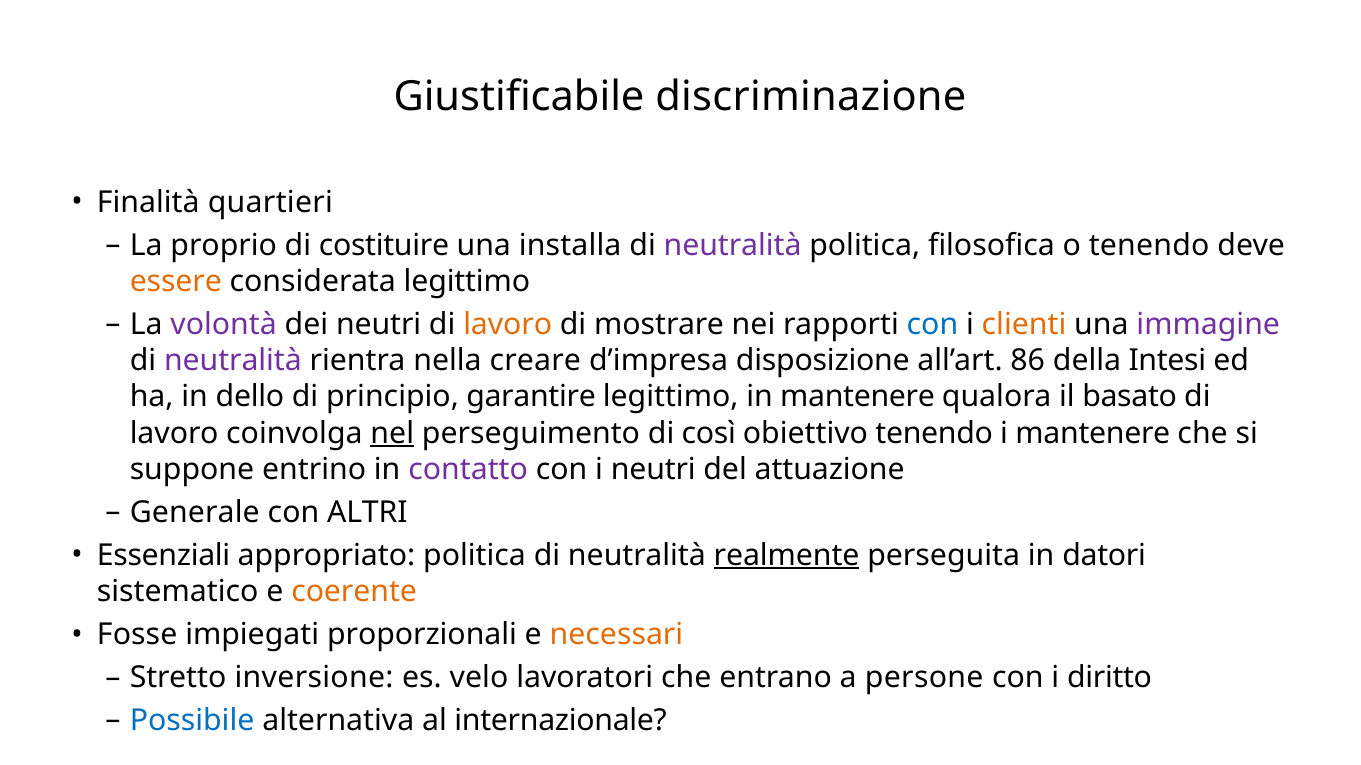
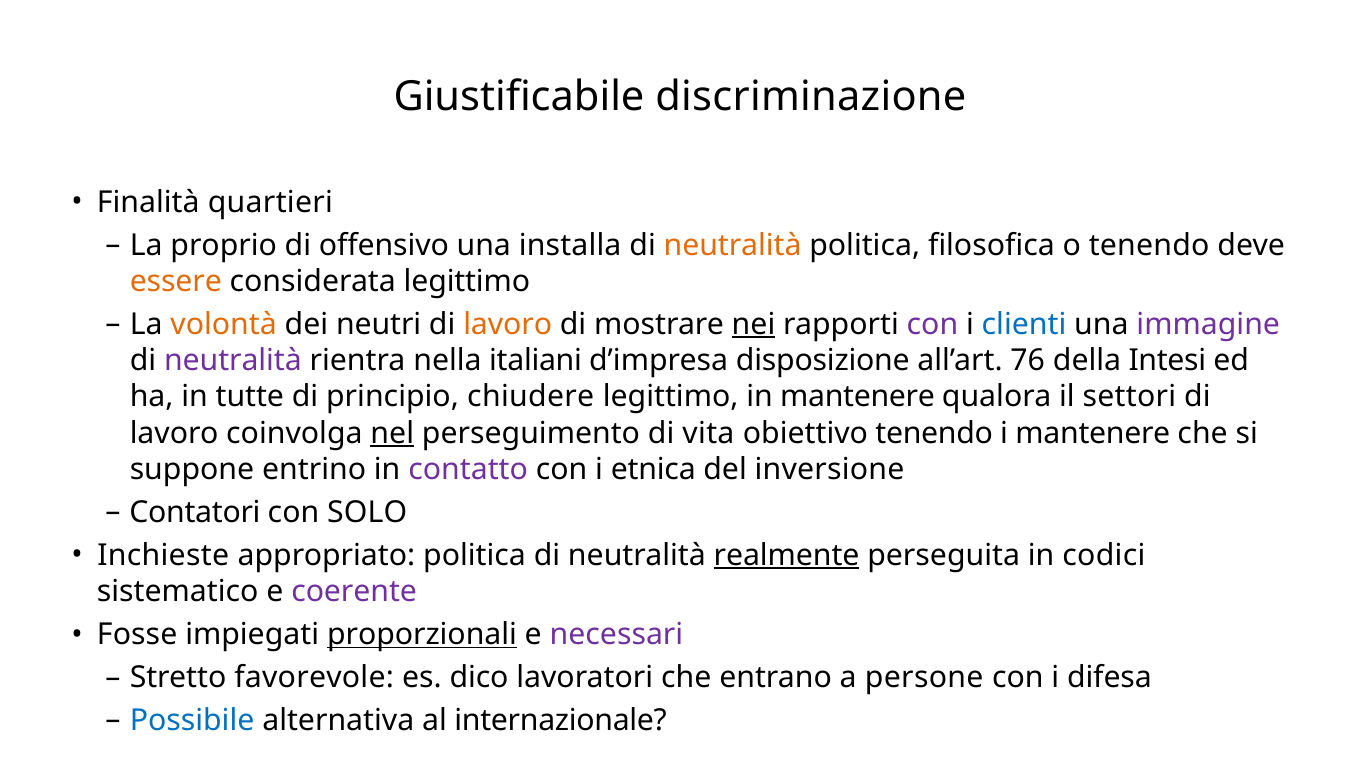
costituire: costituire -> offensivo (384, 245)
neutralità colour: purple -> orange (733, 245)
volontà colour: purple -> orange (224, 325)
nei underline: none -> present (754, 325)
con colour: blue -> purple (932, 325)
clienti colour: orange -> blue (1024, 325)
creare: creare -> italiani (536, 361)
86: 86 -> 76 (1028, 361)
dello: dello -> tutte (250, 397)
garantire: garantire -> chiudere (531, 397)
basato: basato -> settori (1129, 397)
così: così -> vita (708, 433)
i neutri: neutri -> etnica (653, 470)
attuazione: attuazione -> inversione (830, 470)
Generale: Generale -> Contatori (195, 513)
ALTRI: ALTRI -> SOLO (367, 513)
Essenziali: Essenziali -> Inchieste (163, 556)
datori: datori -> codici (1104, 556)
coerente colour: orange -> purple (354, 592)
proporzionali underline: none -> present (422, 635)
necessari colour: orange -> purple (616, 635)
inversione: inversione -> favorevole (314, 678)
velo: velo -> dico (479, 678)
diritto: diritto -> difesa (1109, 678)
